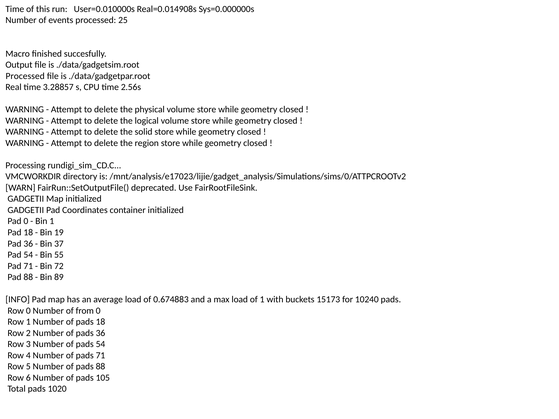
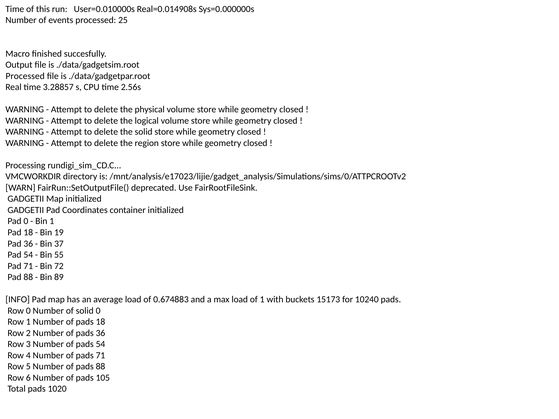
of from: from -> solid (85, 311)
